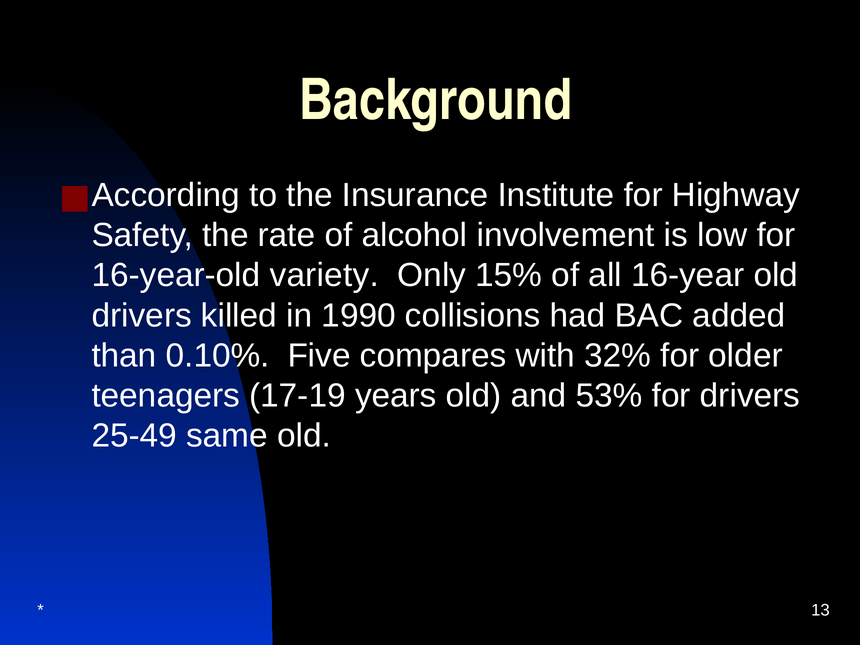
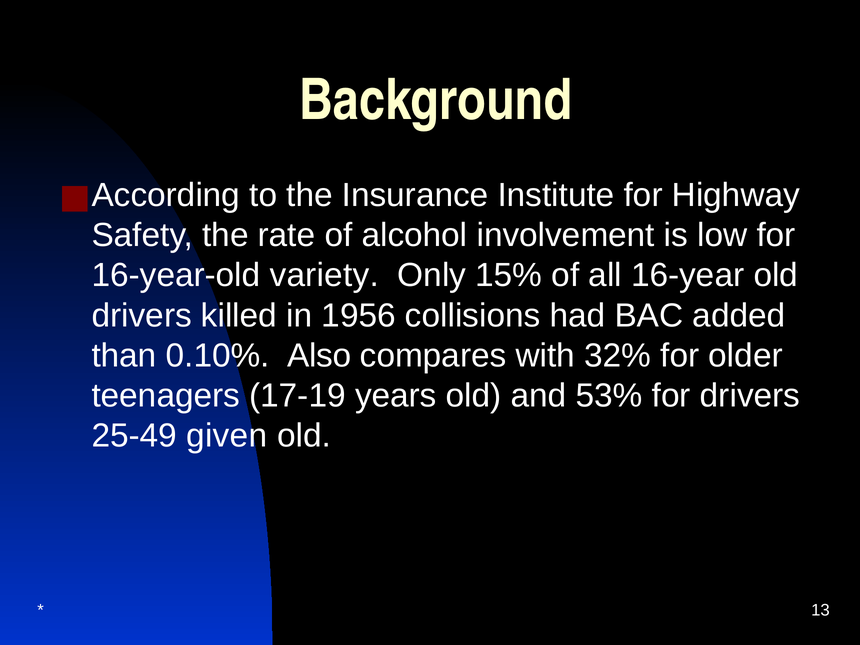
1990: 1990 -> 1956 (359, 315)
Five: Five -> Also (319, 356)
same: same -> given (227, 436)
